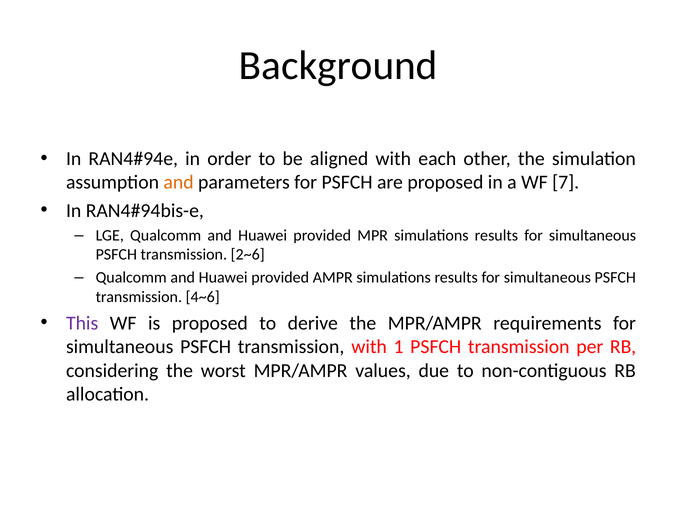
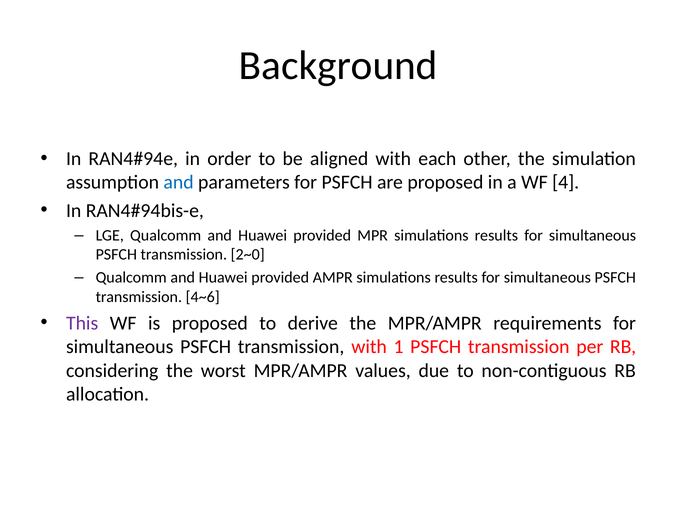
and colour: orange -> blue (179, 182)
7: 7 -> 4 (566, 182)
2~6: 2~6 -> 2~0 (248, 255)
